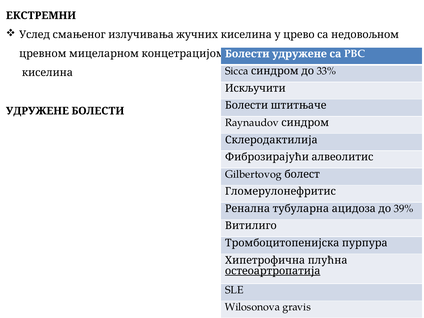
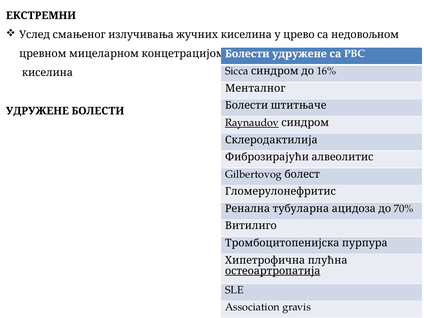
33%: 33% -> 16% (326, 71)
Искључити: Искључити -> Менталног (255, 88)
Raynaudov underline: none -> present (252, 123)
39%: 39% -> 70% (404, 209)
Wilosonova: Wilosonova -> Association (252, 307)
